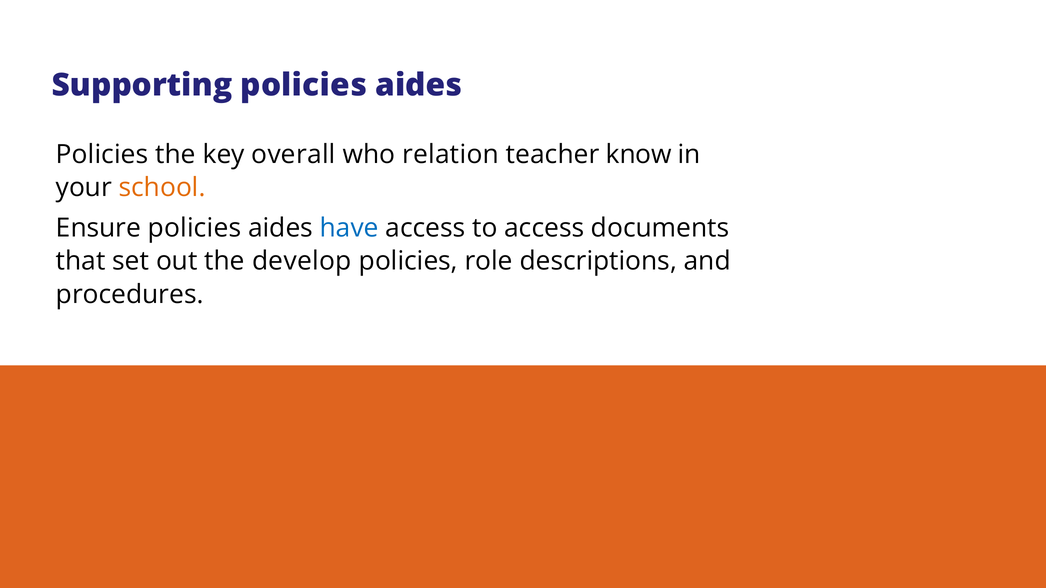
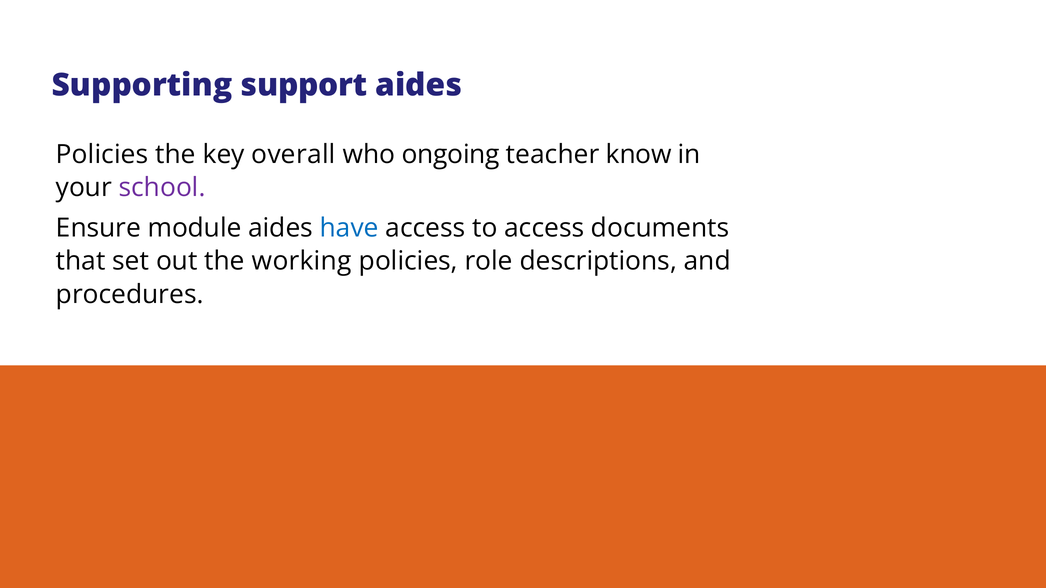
Supporting policies: policies -> support (304, 85)
relation: relation -> ongoing (451, 154)
school colour: orange -> purple (162, 187)
Ensure policies: policies -> module (195, 228)
develop: develop -> working (302, 261)
